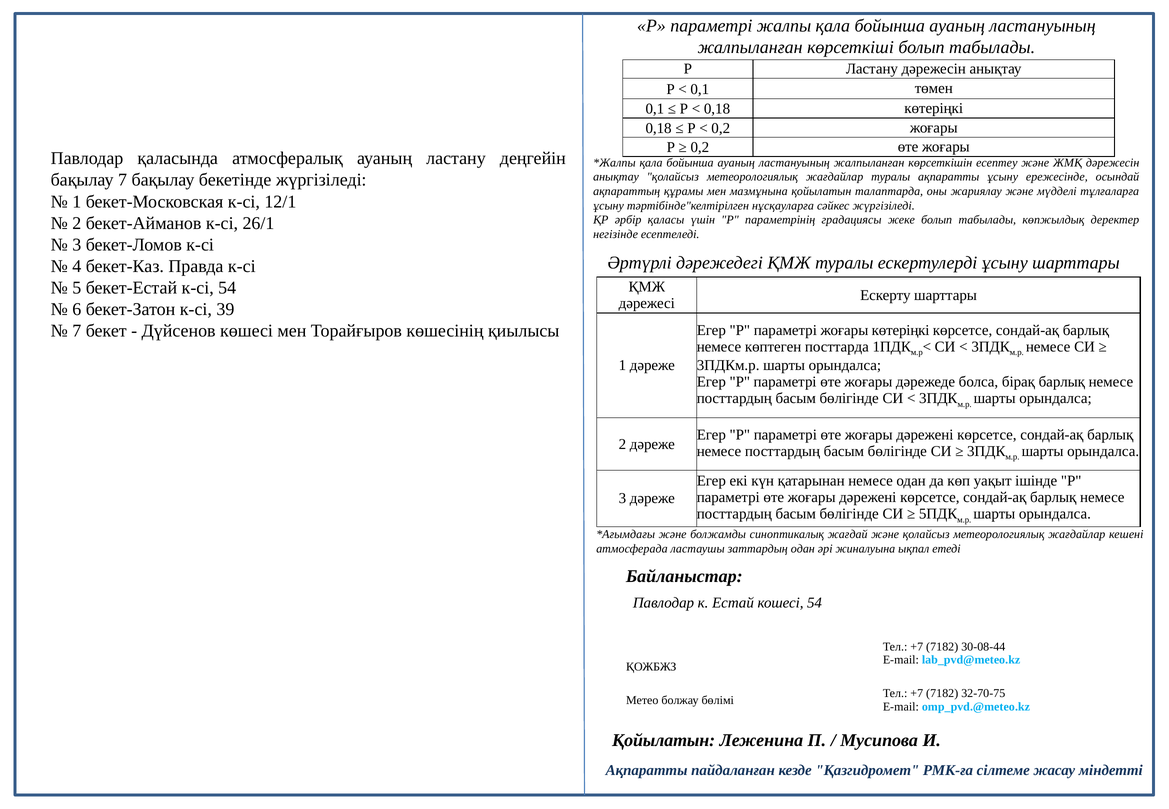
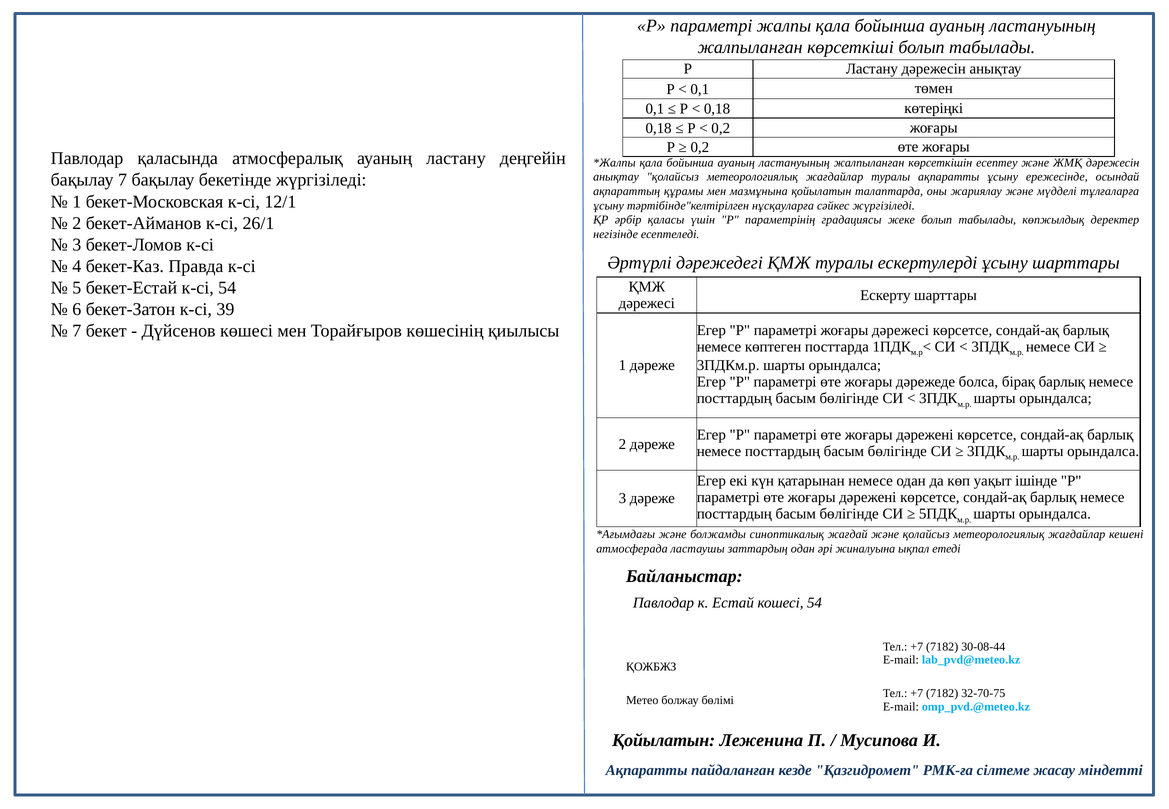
жоғары көтеріңкі: көтеріңкі -> дәрежесі (900, 330)
